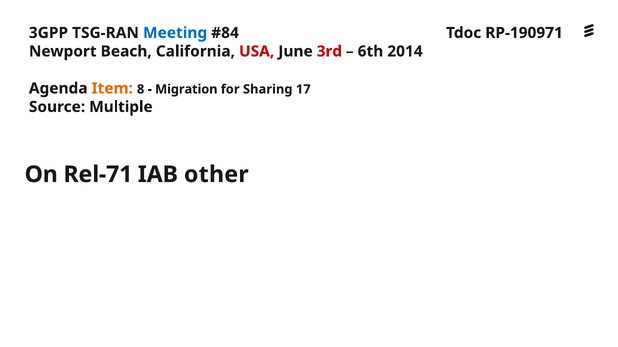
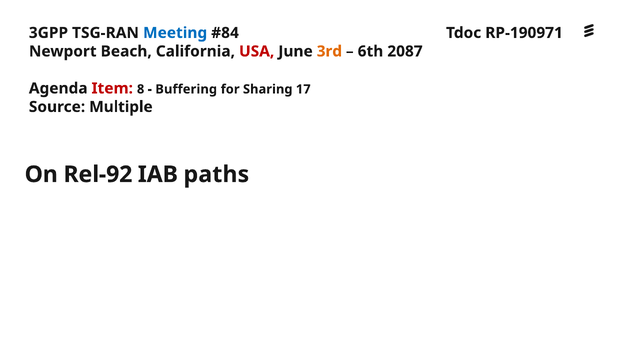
3rd colour: red -> orange (329, 51)
2014: 2014 -> 2087 (405, 51)
Item colour: orange -> red (112, 89)
Migration: Migration -> Buffering (186, 89)
Rel-71: Rel-71 -> Rel-92 (98, 175)
other: other -> paths (216, 175)
